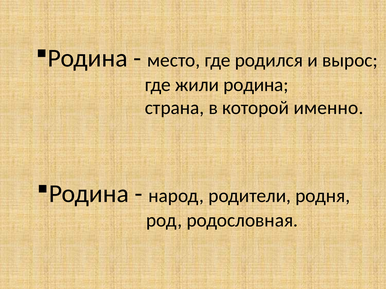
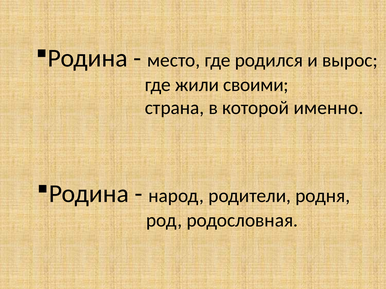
жили родина: родина -> своими (256, 85)
